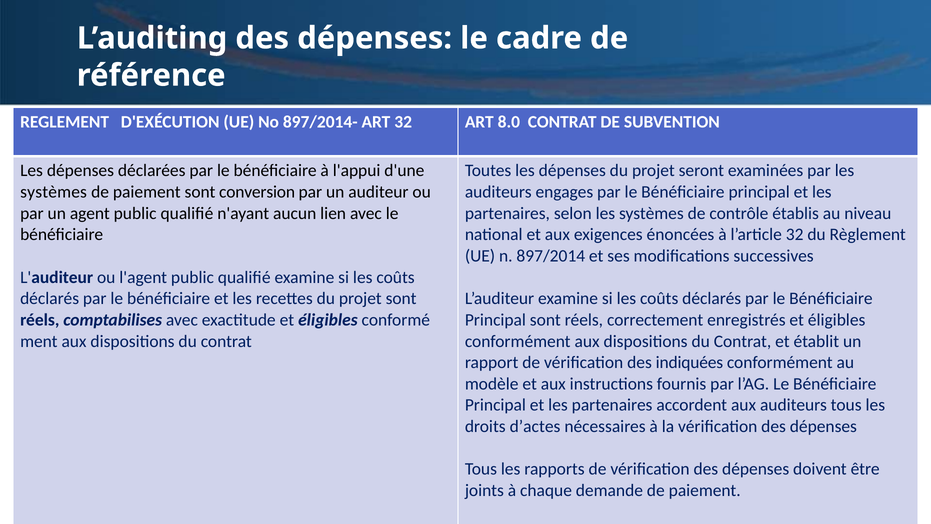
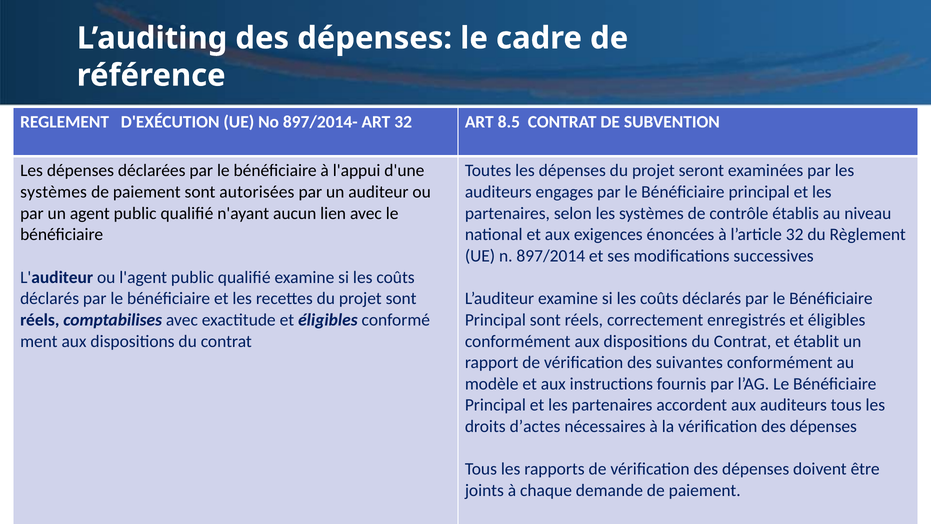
8.0: 8.0 -> 8.5 (509, 122)
conversion: conversion -> autorisées (257, 192)
indiquées: indiquées -> suivantes (689, 362)
